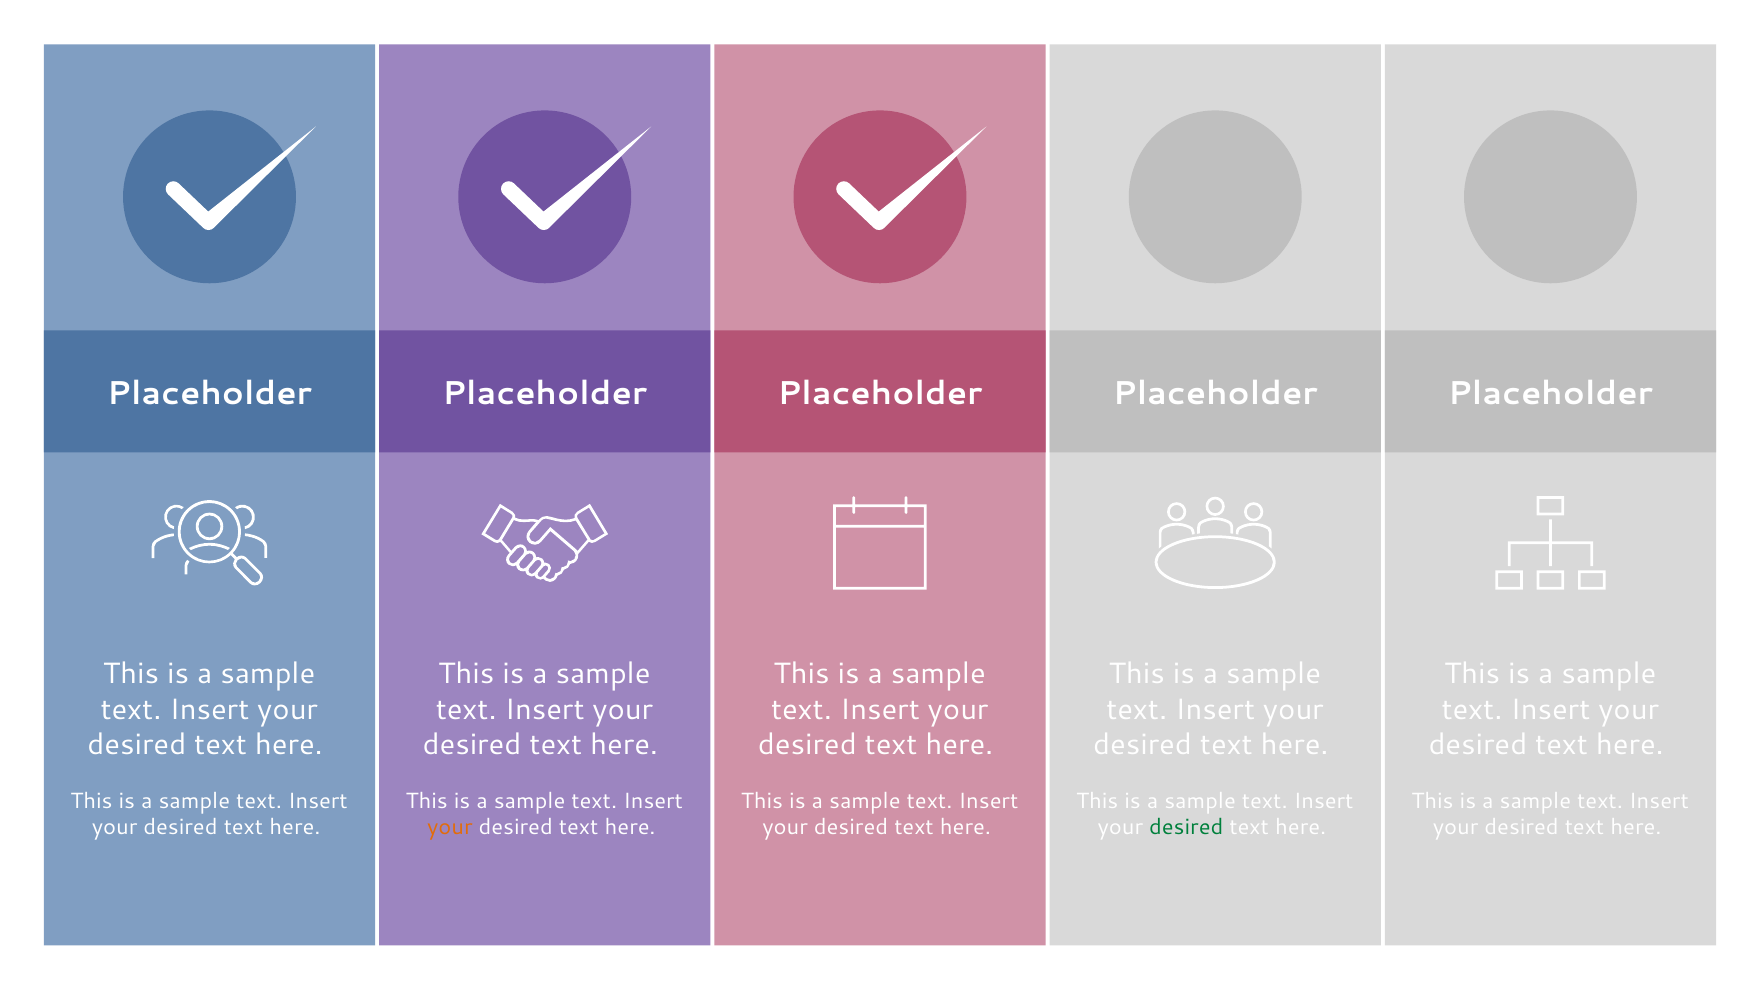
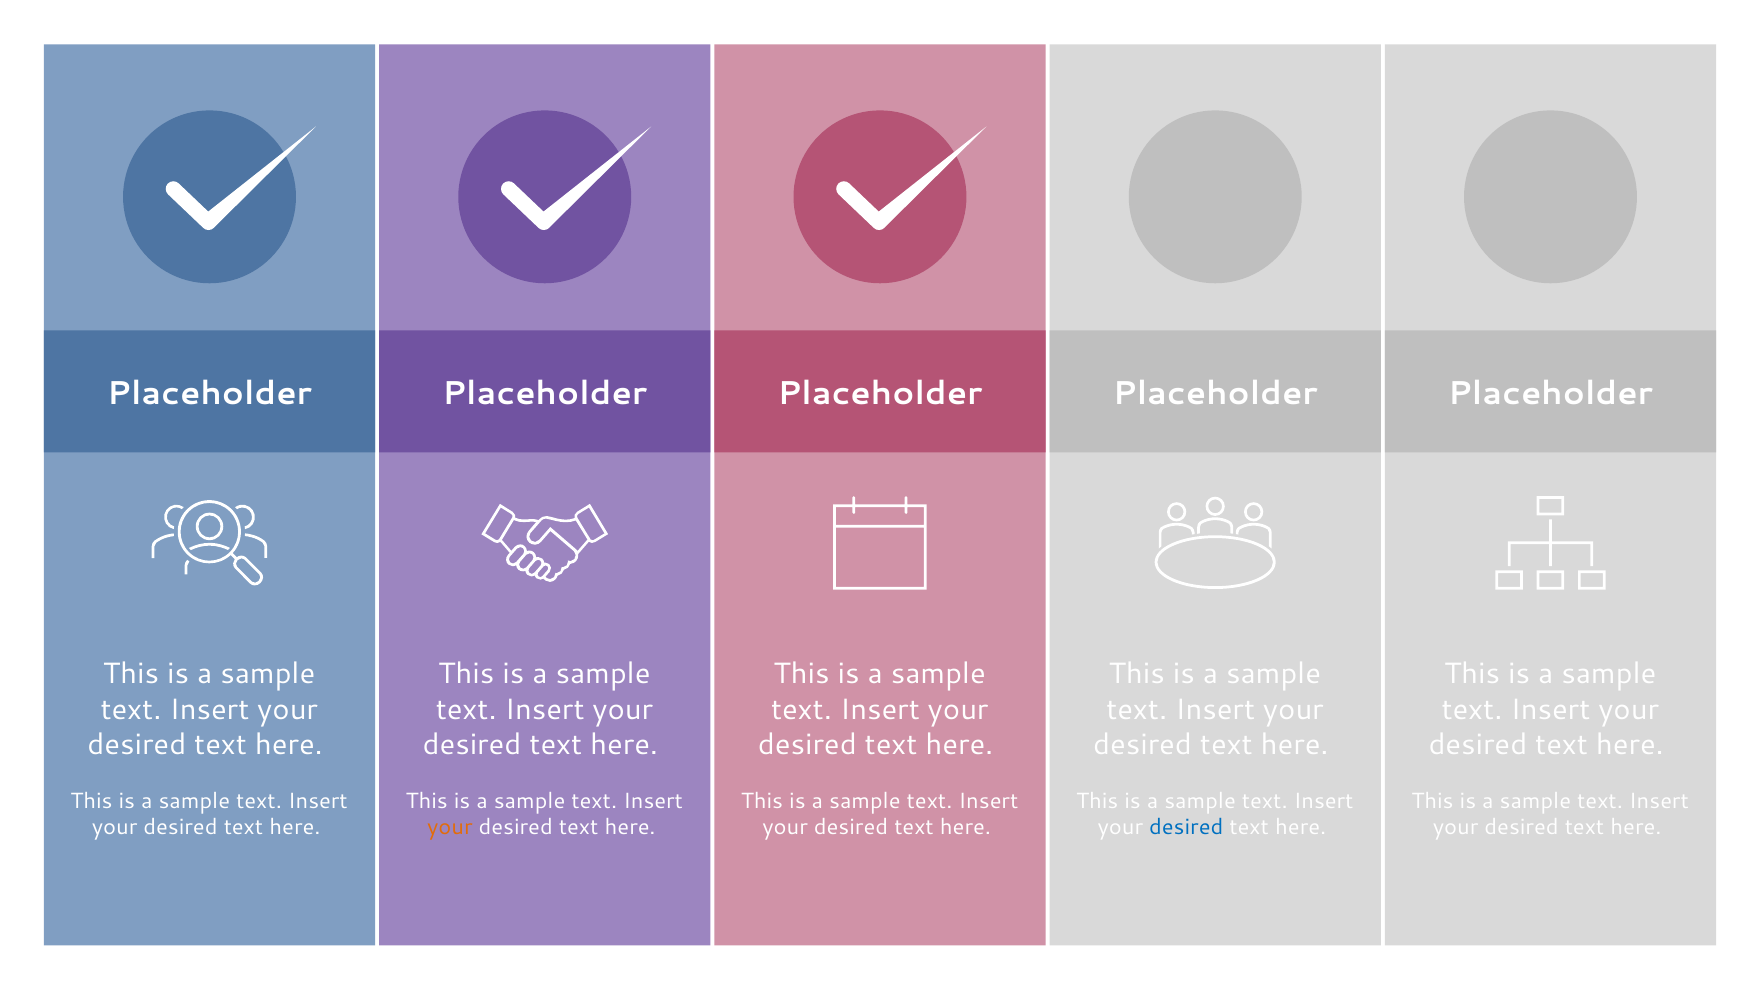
desired colour: green -> blue (1186, 828)
